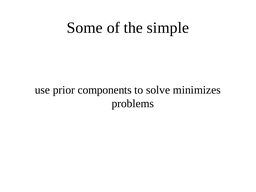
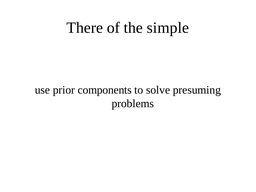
Some: Some -> There (85, 28)
minimizes: minimizes -> presuming (197, 90)
